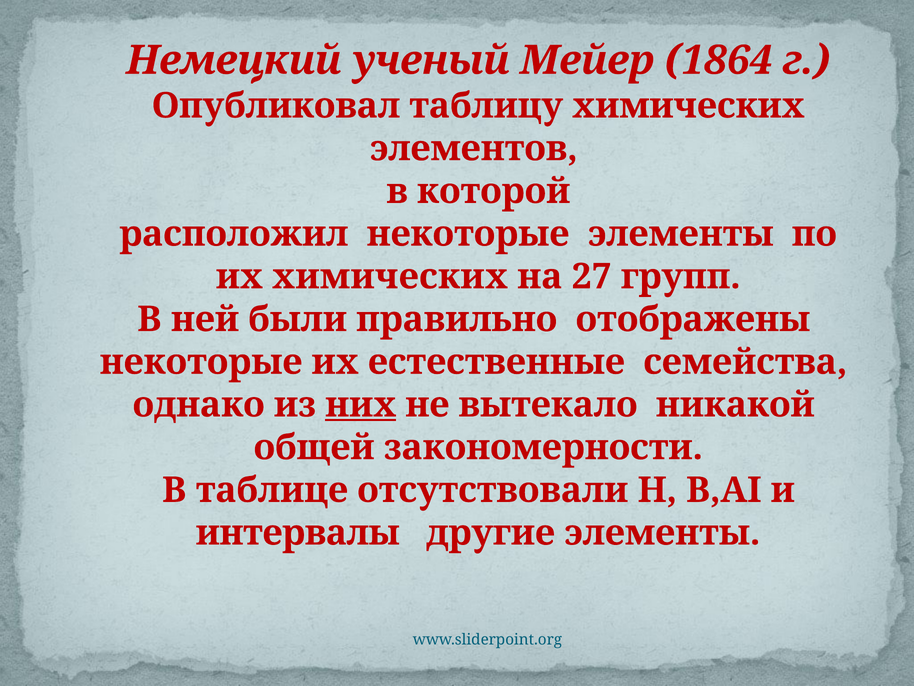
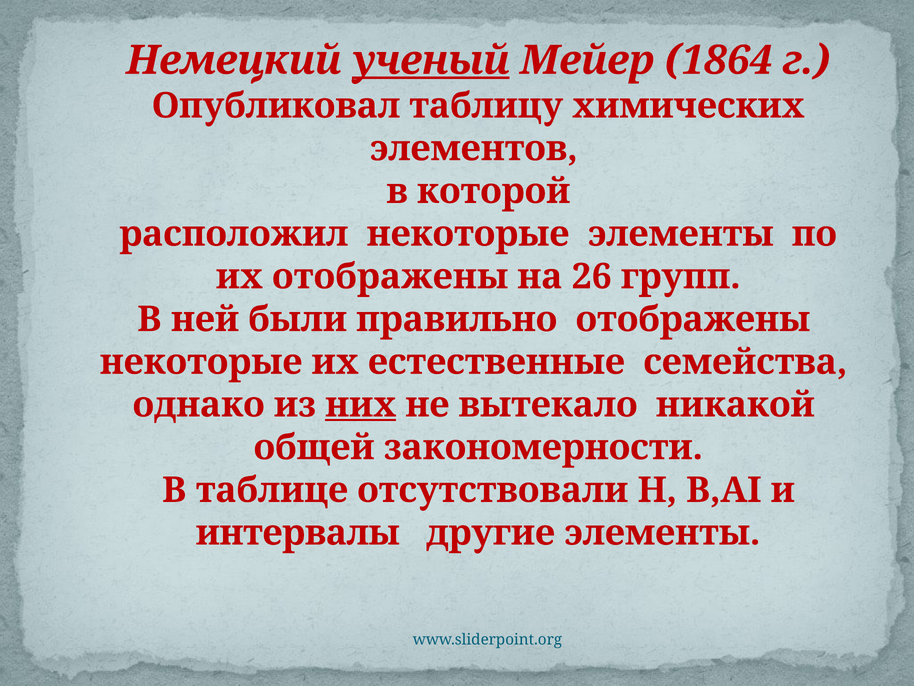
ученый underline: none -> present (431, 60)
их химических: химических -> отображены (390, 276)
27: 27 -> 26 (592, 276)
